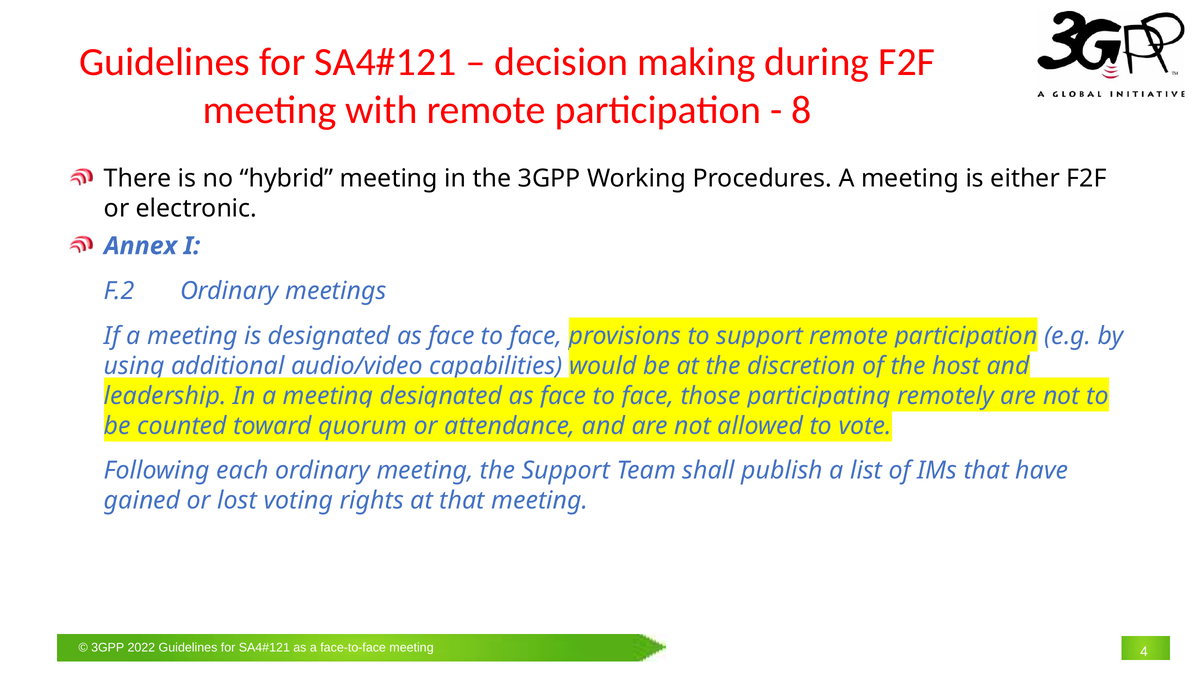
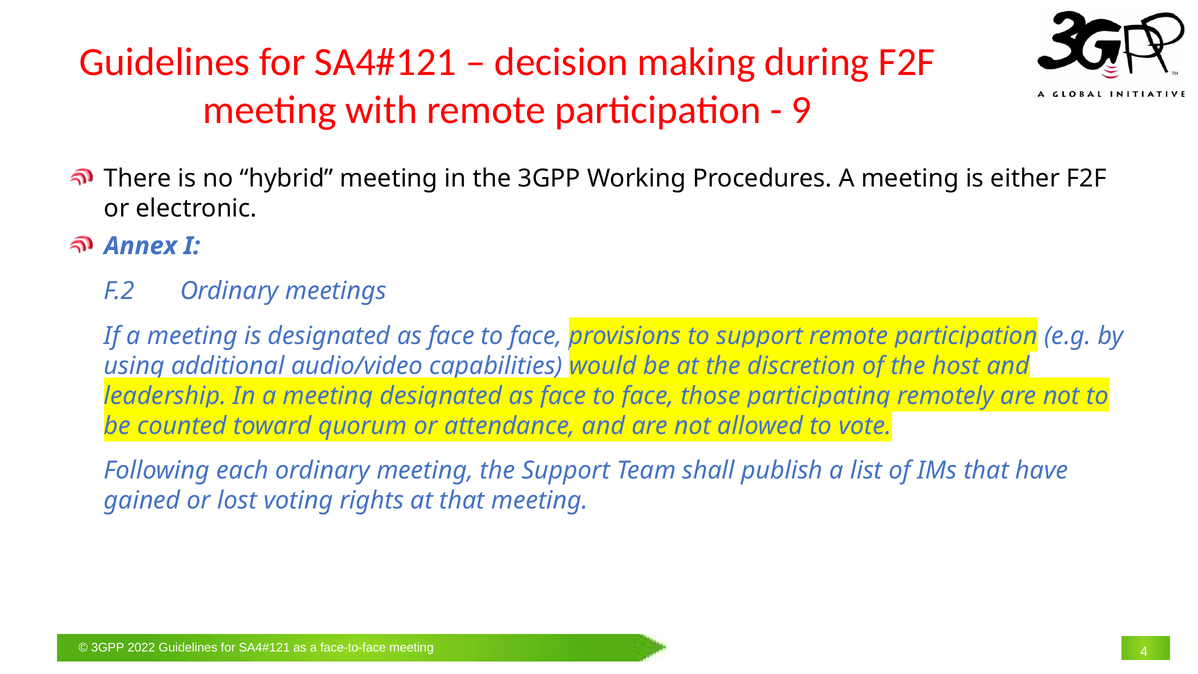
8: 8 -> 9 (801, 110)
